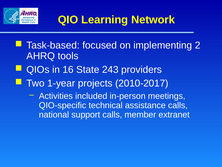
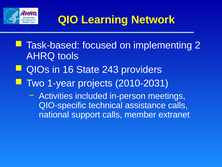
2010-2017: 2010-2017 -> 2010-2031 (142, 83)
